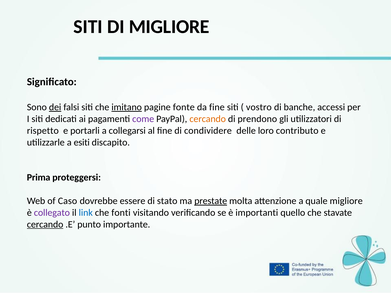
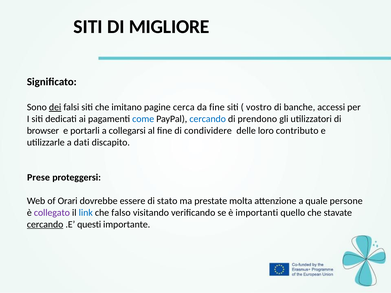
imitano underline: present -> none (127, 107)
fonte: fonte -> cerca (184, 107)
come colour: purple -> blue (143, 119)
cercando colour: orange -> blue (208, 119)
rispetto: rispetto -> browser (43, 131)
esiti: esiti -> dati (82, 142)
Prima: Prima -> Prese (38, 178)
Caso: Caso -> Orari (68, 201)
prestate underline: present -> none (211, 201)
quale migliore: migliore -> persone (346, 201)
fonti: fonti -> falso (121, 213)
punto: punto -> questi (89, 225)
